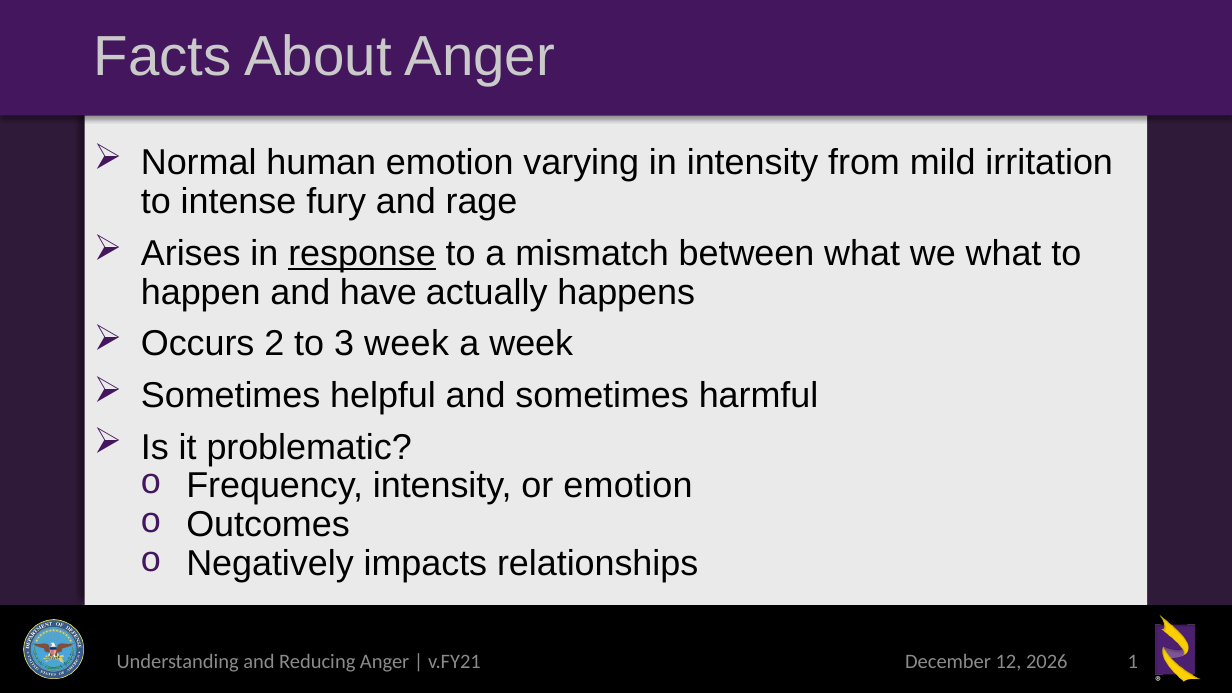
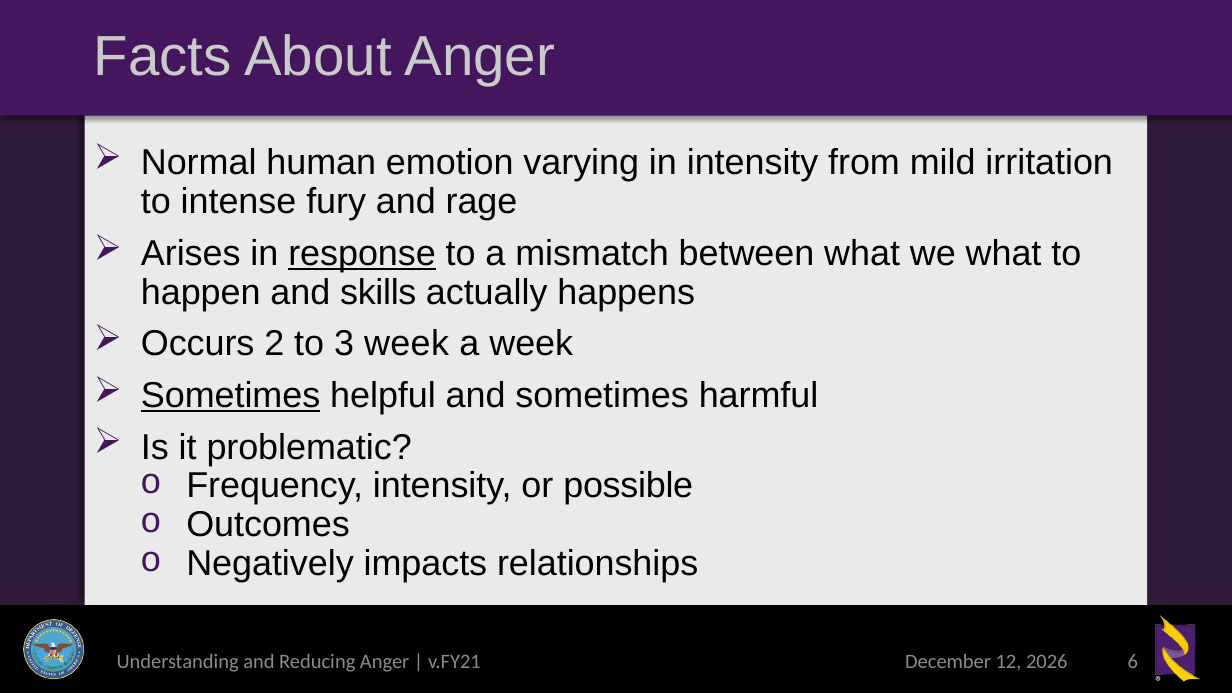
have: have -> skills (378, 292)
Sometimes underline: none -> present (231, 396)
or emotion: emotion -> possible (628, 486)
1: 1 -> 6 (1133, 662)
